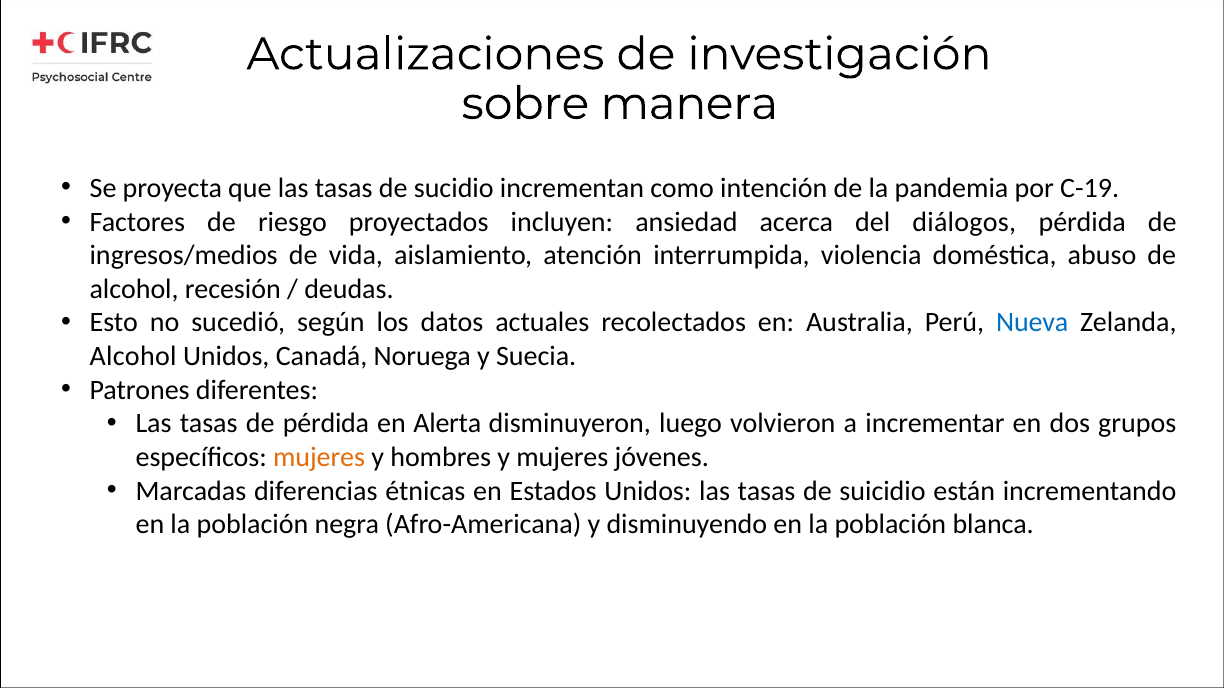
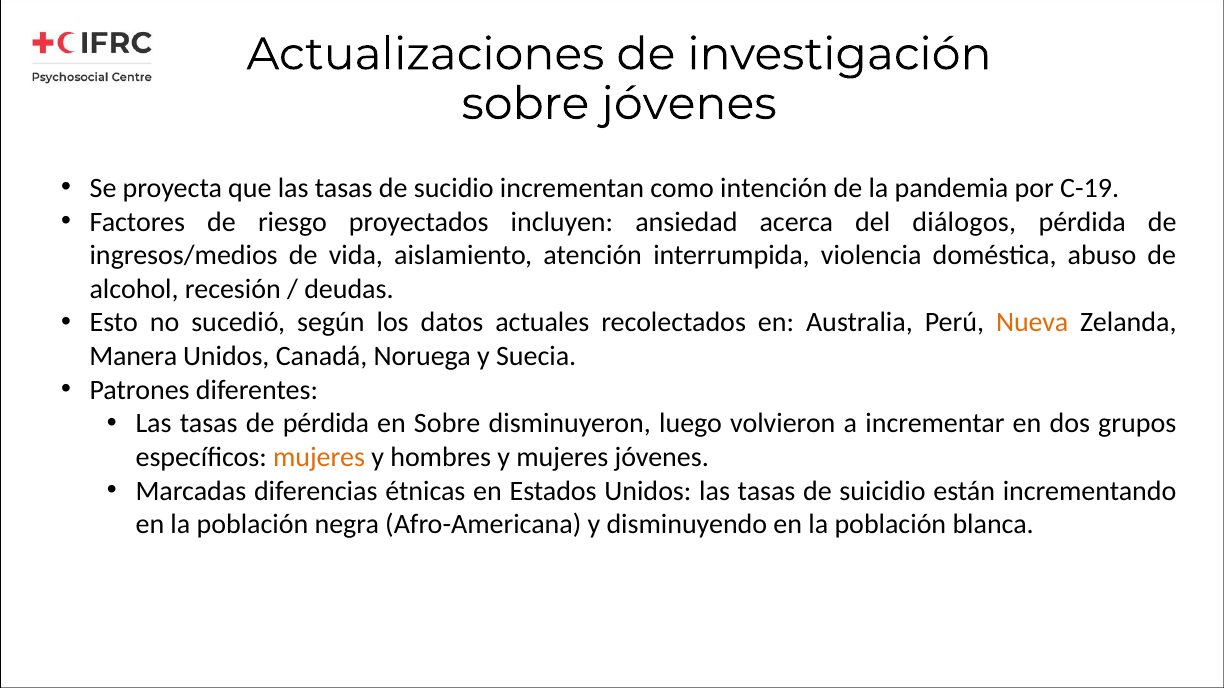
sobre manera: manera -> jóvenes (689, 104)
Nueva colour: blue -> orange (1032, 323)
Alcohol: Alcohol -> Manera (133, 357)
en Alerta: Alerta -> Sobre (447, 424)
